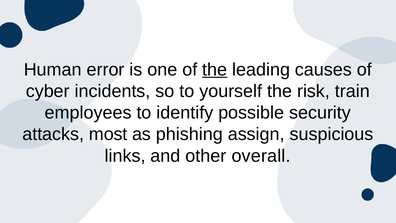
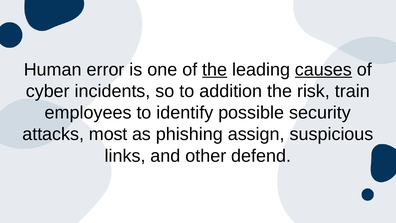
causes underline: none -> present (323, 70)
yourself: yourself -> addition (231, 91)
overall: overall -> defend (261, 156)
